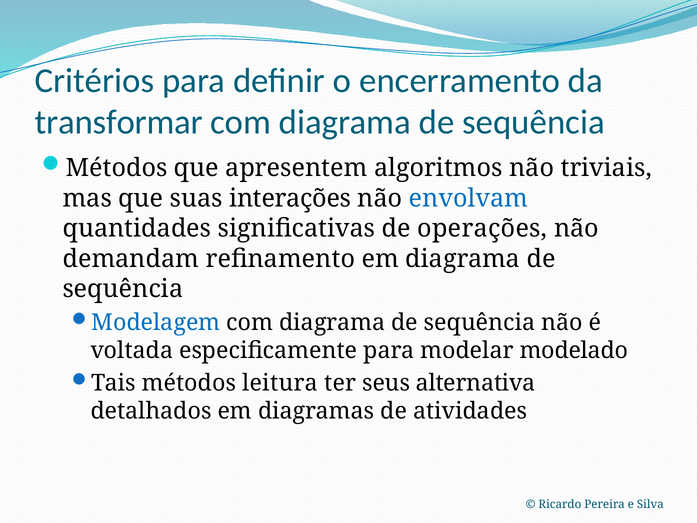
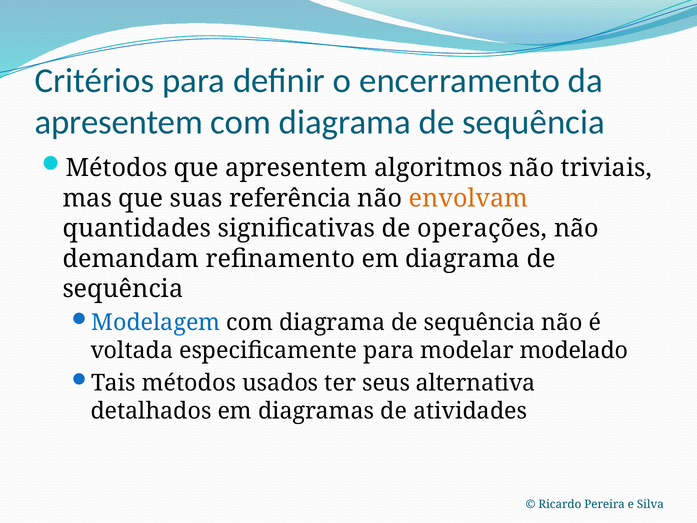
transformar: transformar -> apresentem (119, 122)
interações: interações -> referência (290, 198)
envolvam colour: blue -> orange (469, 198)
leitura: leitura -> usados (280, 383)
